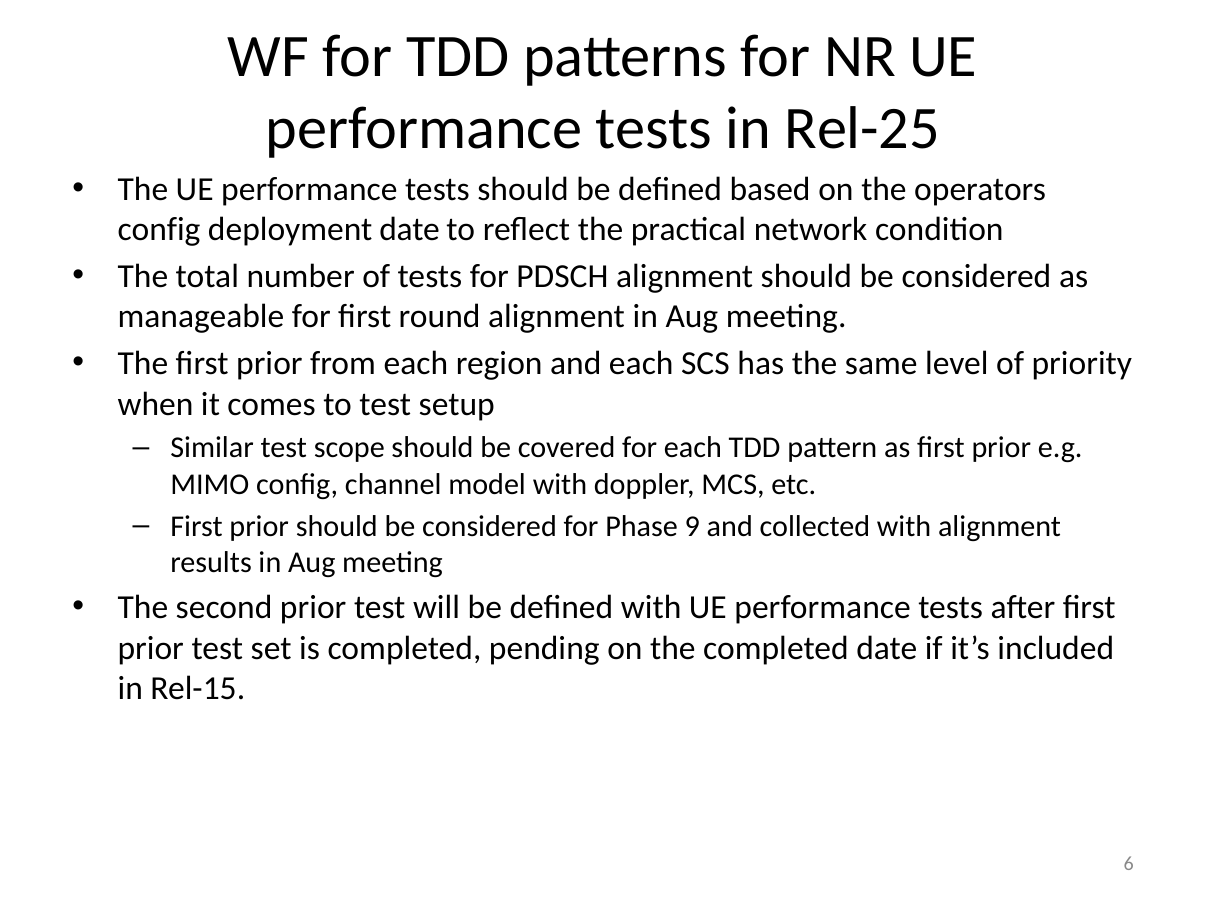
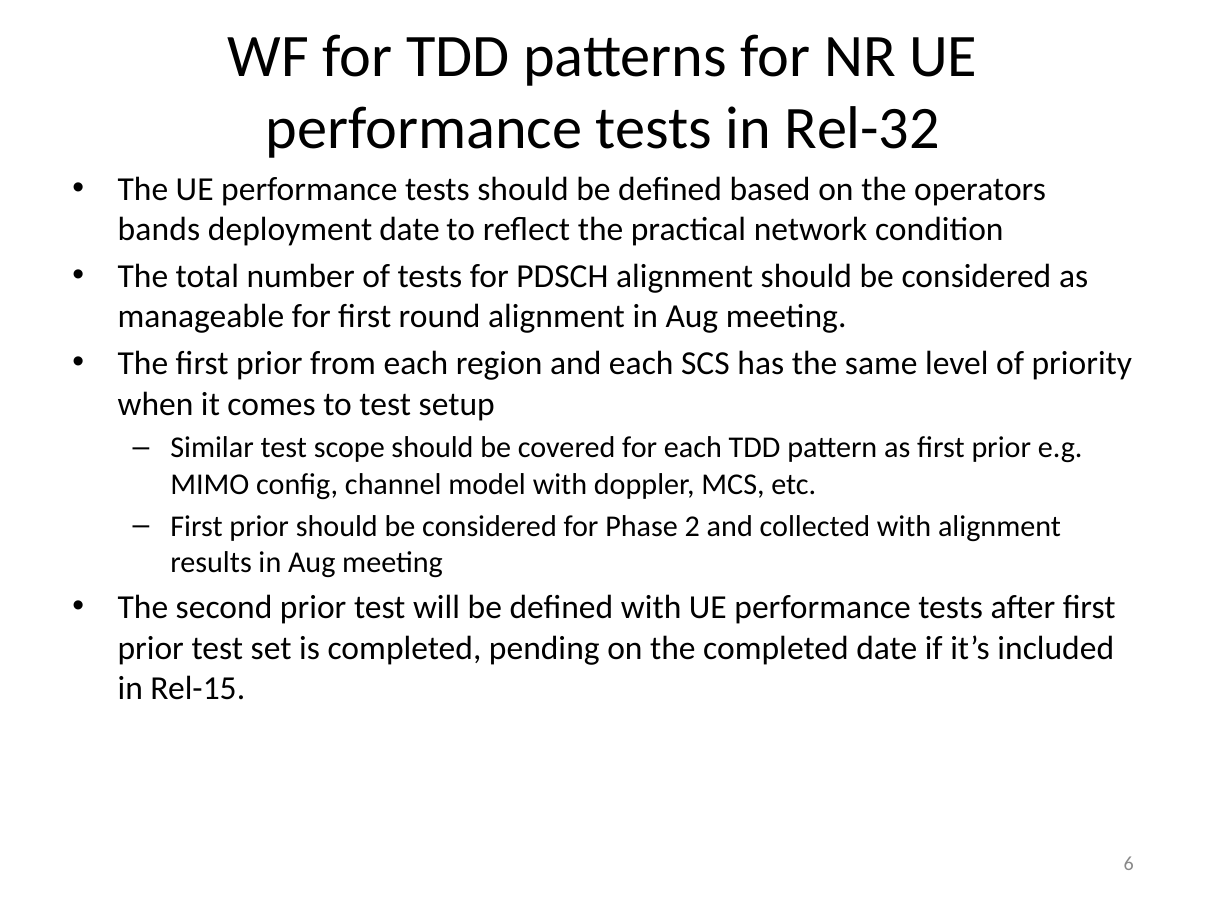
Rel-25: Rel-25 -> Rel-32 (862, 129)
config: config -> bands (159, 230)
9: 9 -> 2 (692, 526)
